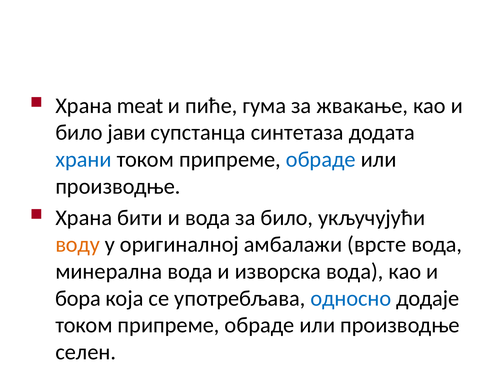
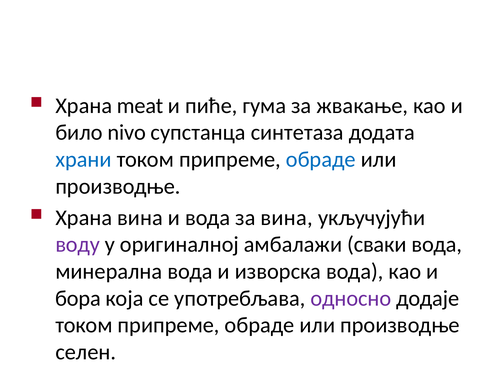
јави: јави -> nivo (127, 133)
Храна бити: бити -> вина (140, 218)
за било: било -> вина (287, 218)
воду colour: orange -> purple (78, 245)
врсте: врсте -> сваки (377, 245)
односно colour: blue -> purple (351, 298)
